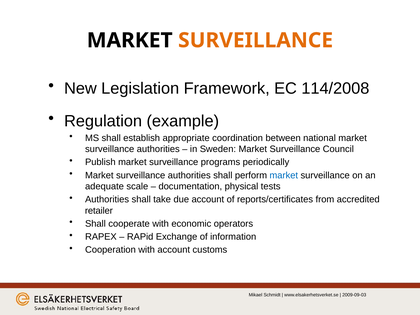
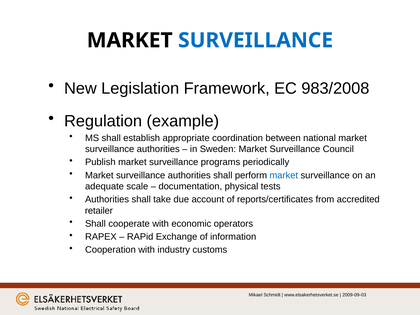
SURVEILLANCE colour: orange -> blue (256, 40)
114/2008: 114/2008 -> 983/2008 (335, 88)
with account: account -> industry (174, 250)
